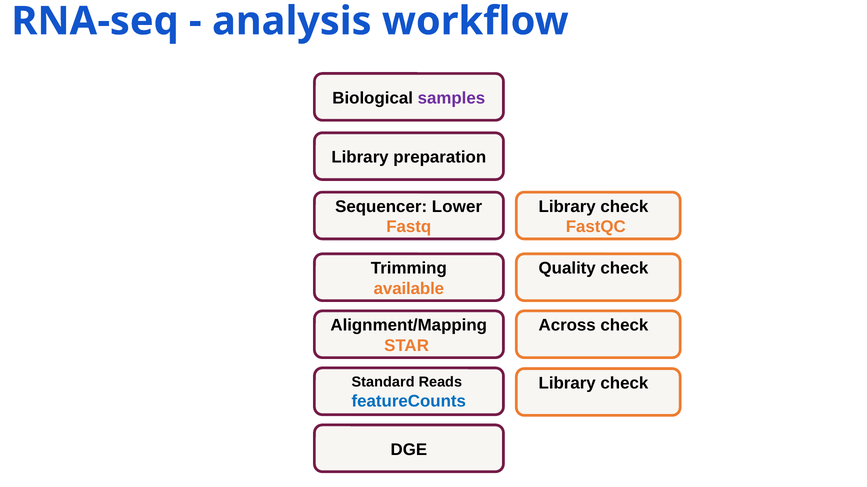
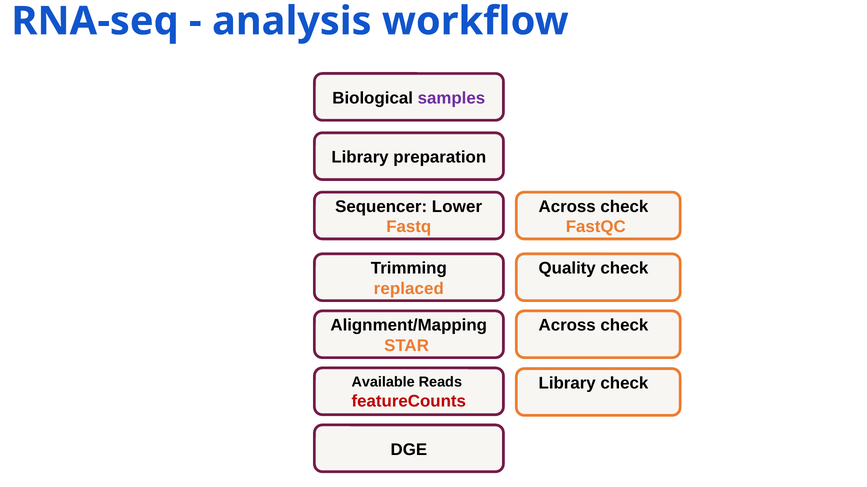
Library: Library -> Across (567, 207)
available: available -> replaced (409, 289)
Standard: Standard -> Available (383, 383)
featureCounts colour: blue -> red (409, 402)
